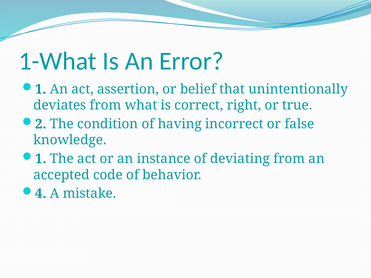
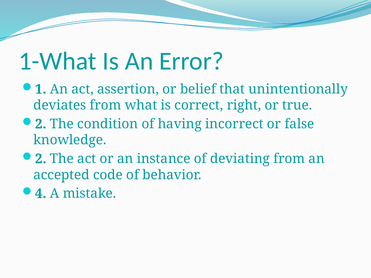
1: 1 -> 2 (41, 159)
